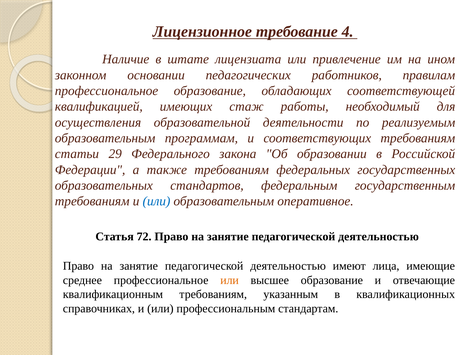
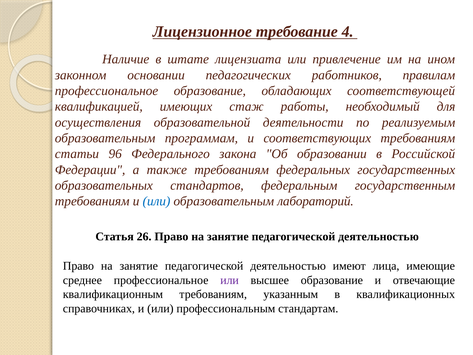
29: 29 -> 96 (115, 154)
оперативное: оперативное -> лабораторий (316, 201)
72: 72 -> 26 (144, 236)
или colour: orange -> purple (230, 280)
